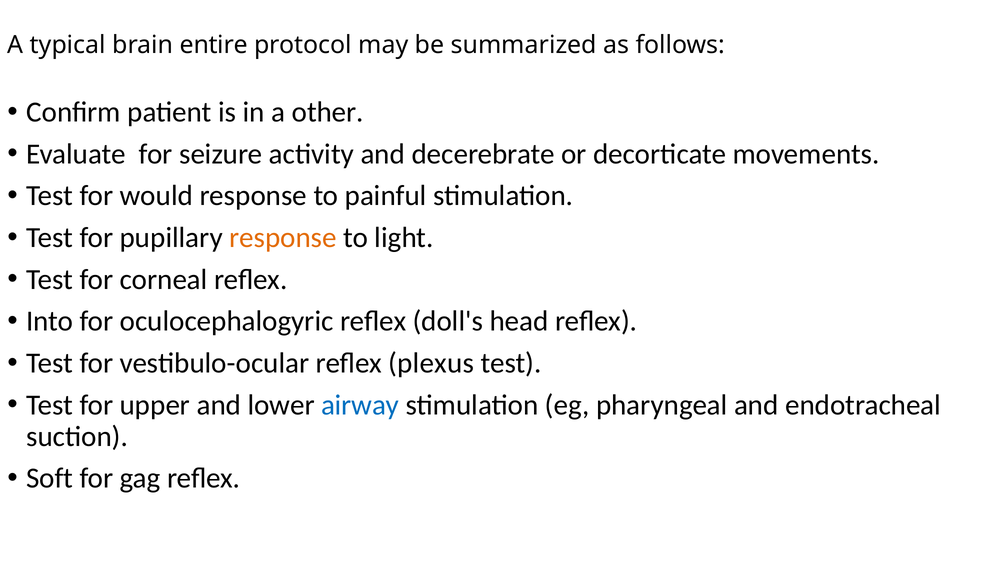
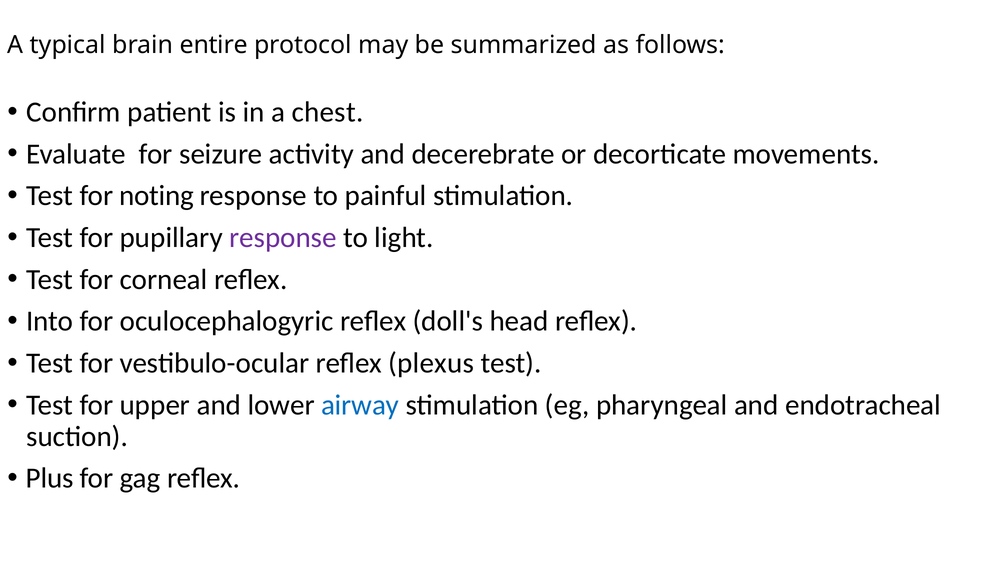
other: other -> chest (328, 112)
would: would -> noting (157, 196)
response colour: orange -> purple (283, 237)
Soft: Soft -> Plus (50, 478)
